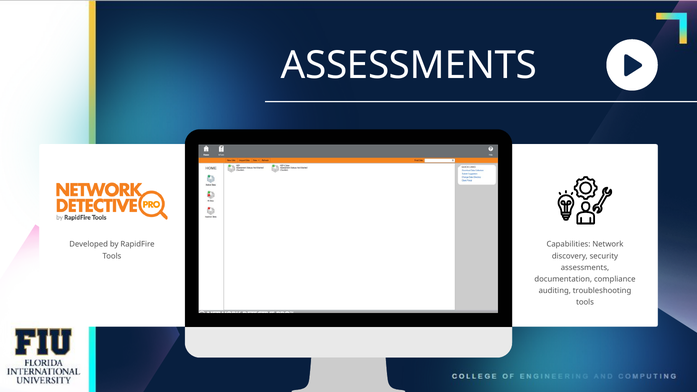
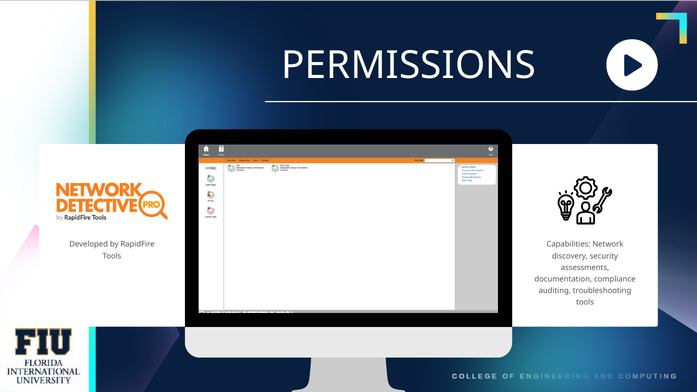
ASSESSMENTS: ASSESSMENTS -> PERMISSIONS (409, 66)
